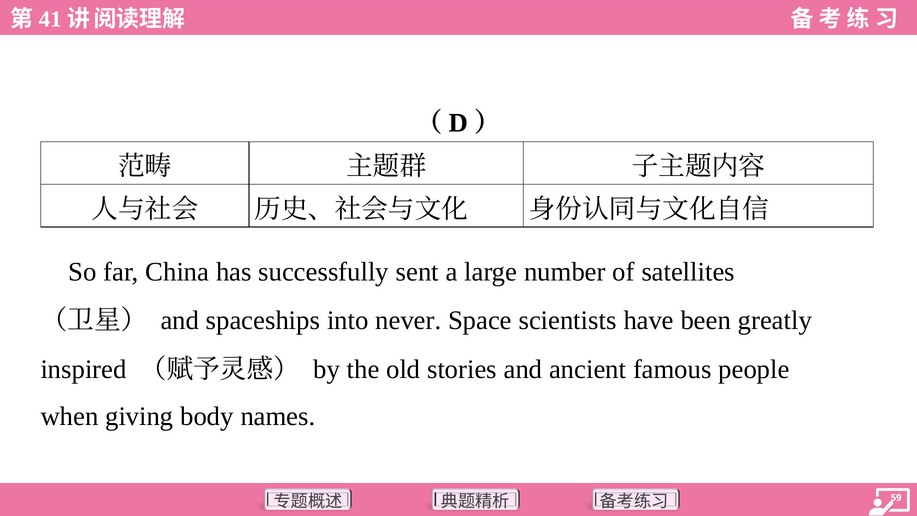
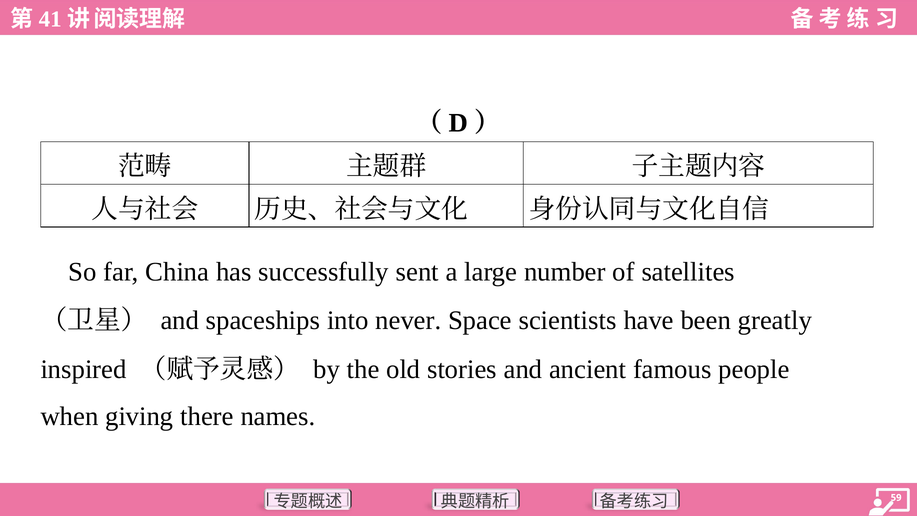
body: body -> there (207, 416)
